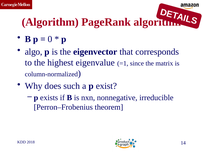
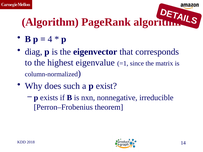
0: 0 -> 4 (50, 39)
algo: algo -> diag (34, 52)
